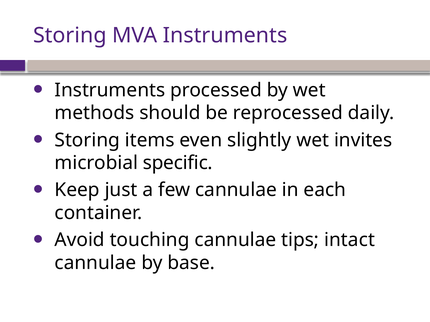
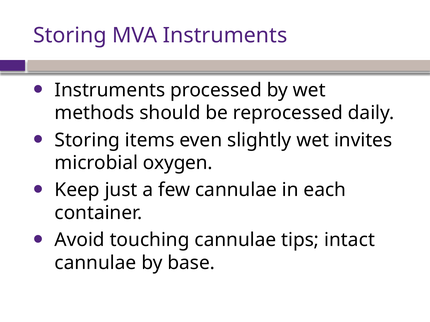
specific: specific -> oxygen (178, 163)
